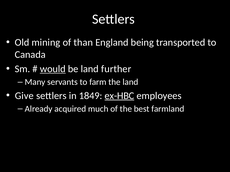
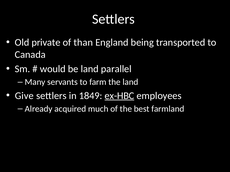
mining: mining -> private (46, 42)
would underline: present -> none (53, 69)
further: further -> parallel (116, 69)
